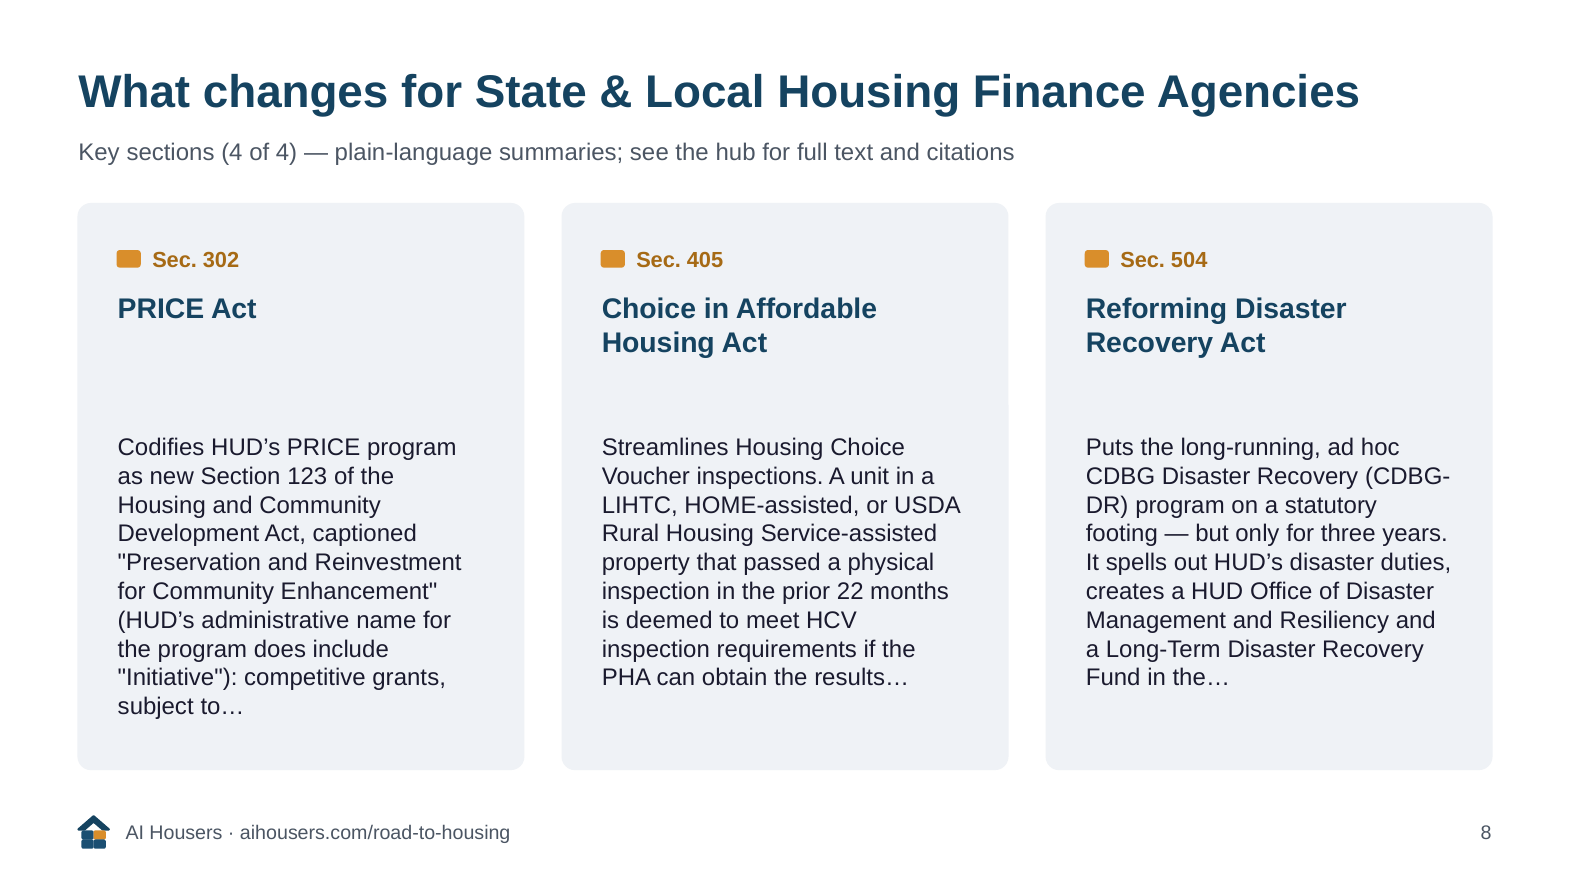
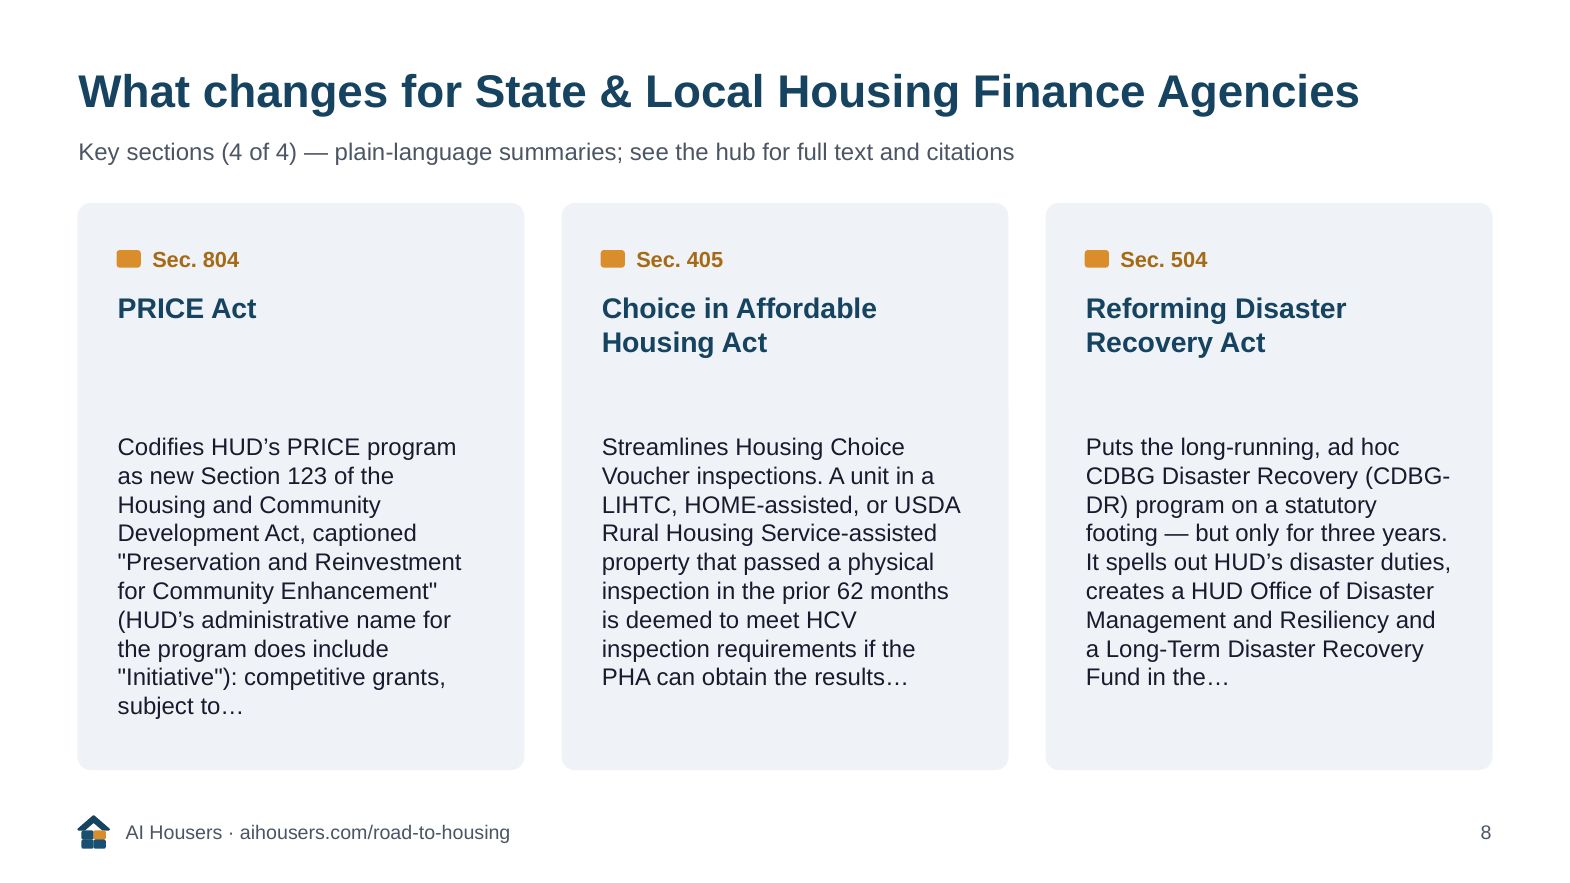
302: 302 -> 804 (221, 261)
22: 22 -> 62 (850, 592)
